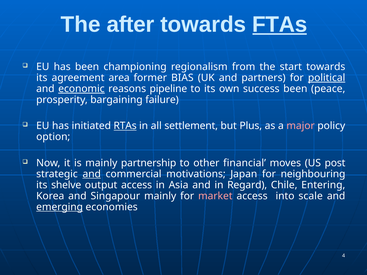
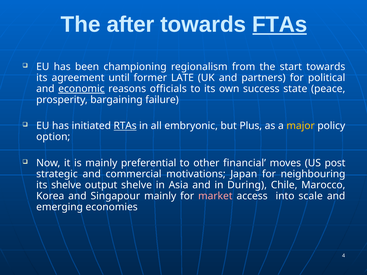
area: area -> until (119, 78)
BIAS: BIAS -> LATE (182, 78)
political underline: present -> none (327, 78)
pipeline: pipeline -> officials (168, 89)
success been: been -> state (295, 89)
settlement: settlement -> embryonic (191, 126)
major colour: pink -> yellow (301, 126)
partnership: partnership -> preferential (149, 163)
and underline: present -> none (92, 174)
output access: access -> shelve (137, 185)
Regard: Regard -> During (247, 185)
Entering: Entering -> Marocco (323, 185)
emerging underline: present -> none (60, 207)
